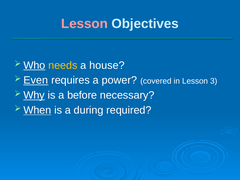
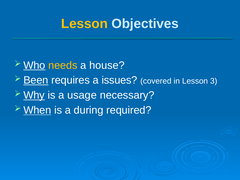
Lesson colour: pink -> yellow (84, 24)
Even: Even -> Been (36, 80)
power: power -> issues (119, 80)
before: before -> usage (82, 95)
